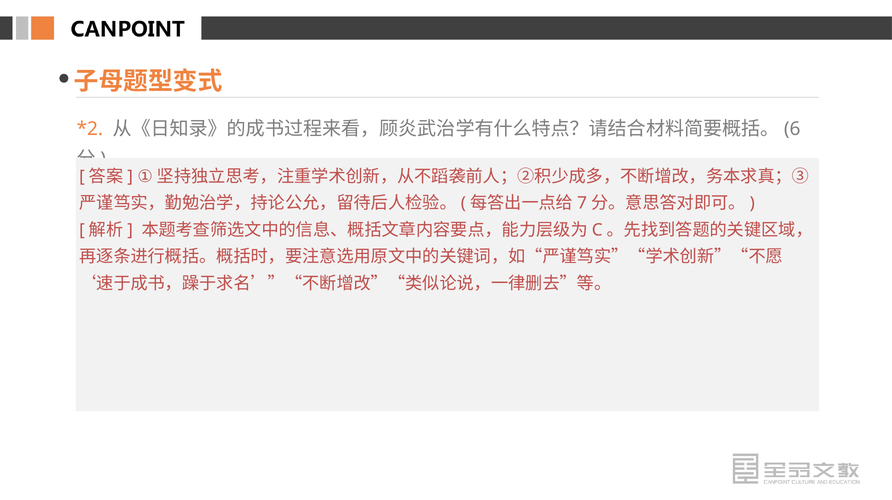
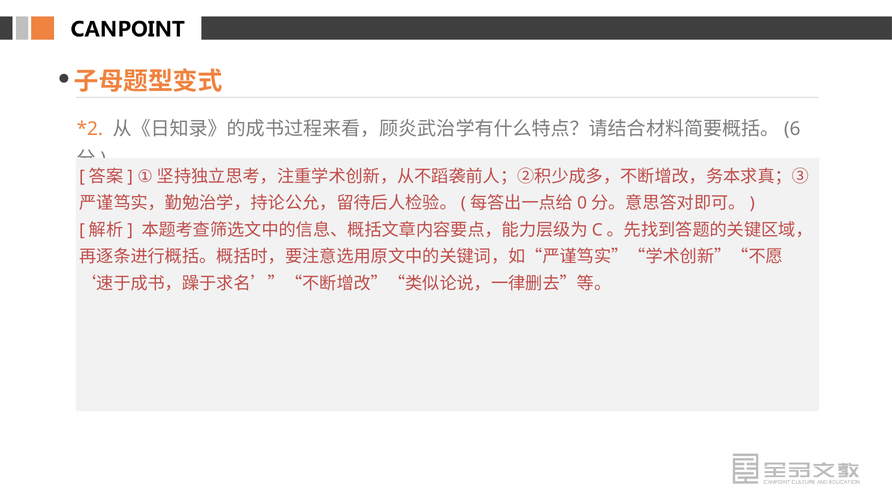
7: 7 -> 0 (582, 203)
